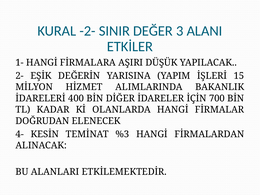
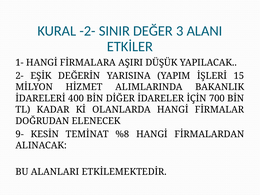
4-: 4- -> 9- (20, 134)
%3: %3 -> %8 (122, 134)
